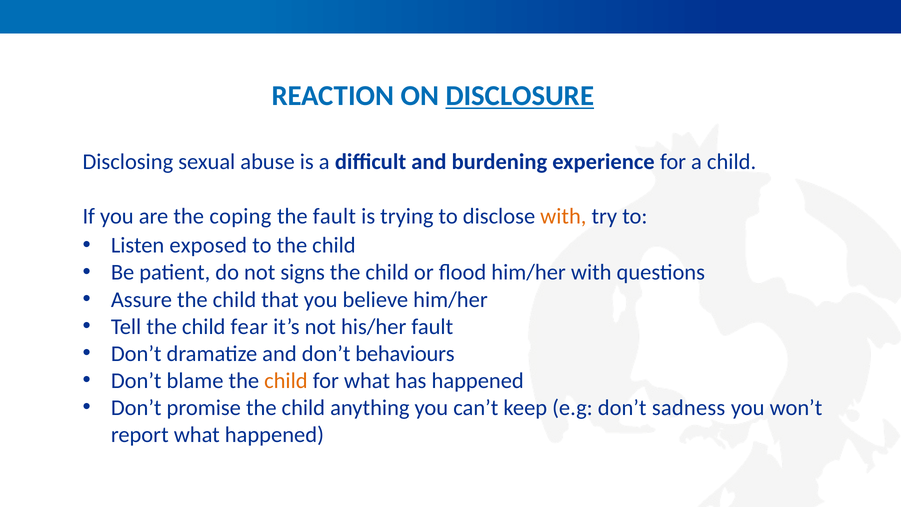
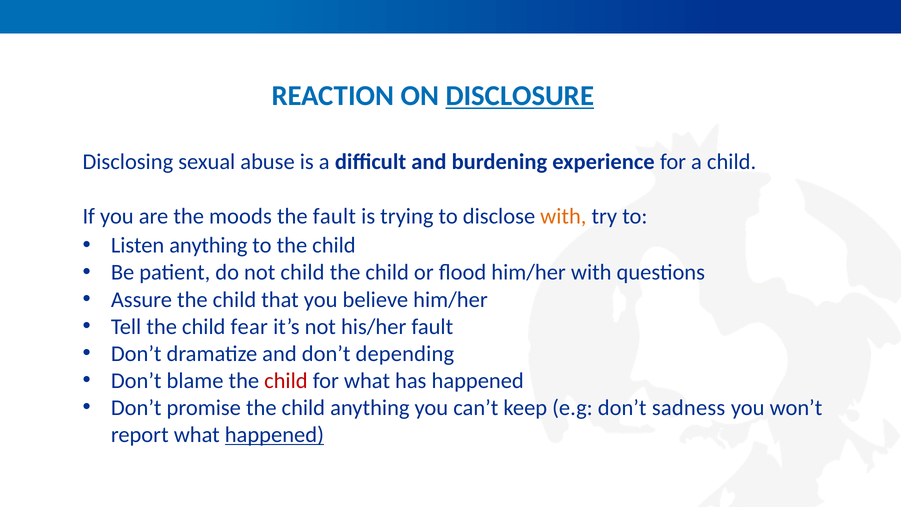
coping: coping -> moods (240, 216)
Listen exposed: exposed -> anything (208, 245)
not signs: signs -> child (302, 272)
behaviours: behaviours -> depending (405, 354)
child colour: orange -> red (286, 381)
happened underline: none -> present (274, 435)
